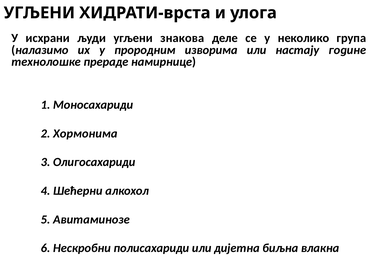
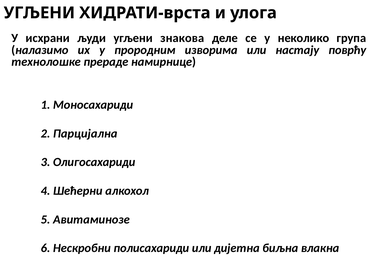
године: године -> поврћу (347, 50)
Хормонима: Хормонима -> Парцијална (85, 133)
